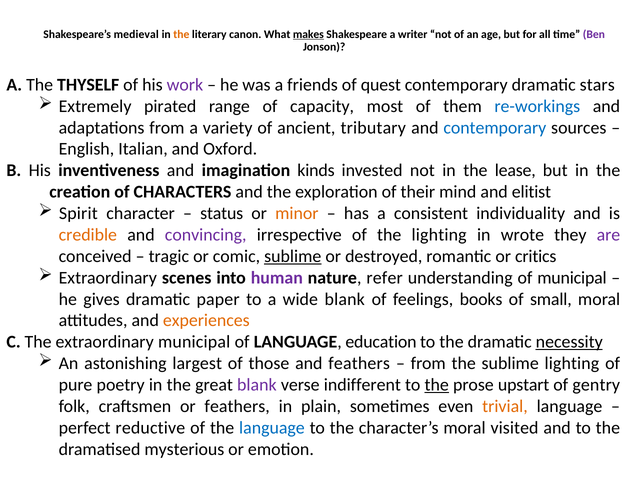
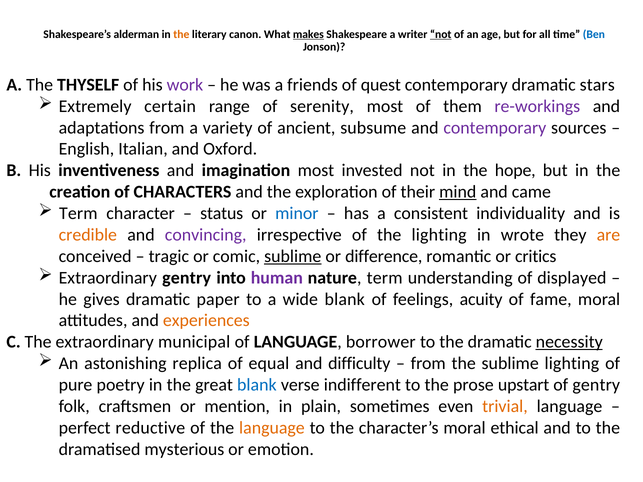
medieval: medieval -> alderman (136, 34)
not underline: none -> present (441, 34)
Ben colour: purple -> blue (594, 34)
pirated: pirated -> certain (170, 106)
capacity: capacity -> serenity (322, 106)
re-workings colour: blue -> purple (537, 106)
tributary: tributary -> subsume (373, 128)
contemporary colour: blue -> purple (495, 128)
imagination kinds: kinds -> most (316, 171)
lease: lease -> hope (515, 171)
mind underline: none -> present (458, 192)
elitist: elitist -> came (531, 192)
Spirit: Spirit -> Term (78, 214)
minor colour: orange -> blue (297, 214)
are colour: purple -> orange (608, 235)
destroyed: destroyed -> difference (384, 256)
Extraordinary scenes: scenes -> gentry (187, 278)
nature refer: refer -> term (385, 278)
of municipal: municipal -> displayed (572, 278)
books: books -> acuity (481, 299)
small: small -> fame (551, 299)
education: education -> borrower (381, 342)
largest: largest -> replica (197, 364)
those: those -> equal (269, 364)
and feathers: feathers -> difficulty (359, 364)
blank colour: purple -> blue (257, 385)
the underline: present -> none (437, 385)
or feathers: feathers -> mention (237, 406)
language colour: blue -> orange (272, 428)
visited: visited -> ethical (515, 428)
